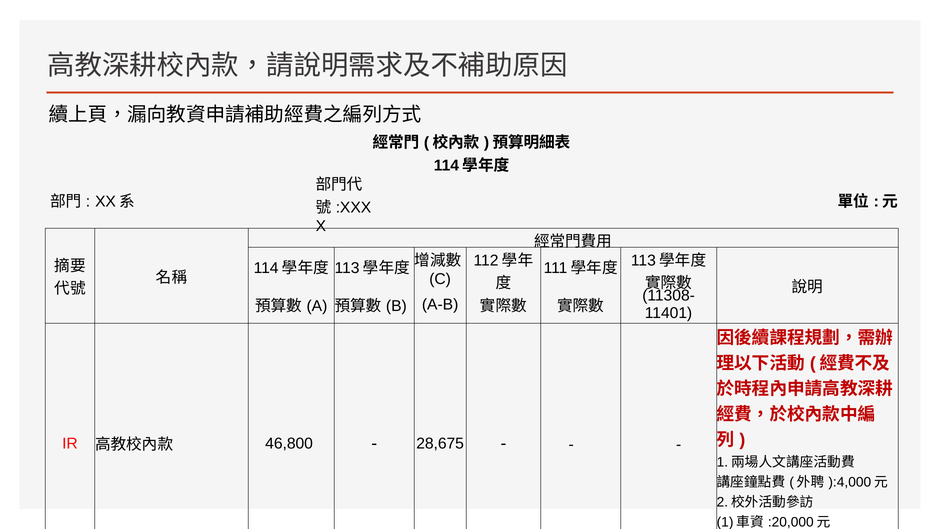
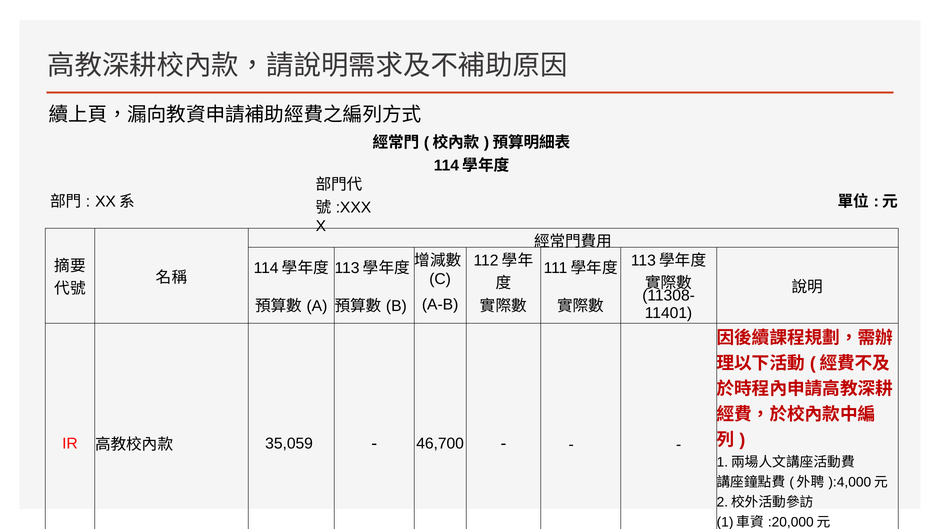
46,800: 46,800 -> 35,059 (289, 443)
28,675: 28,675 -> 46,700 (440, 443)
